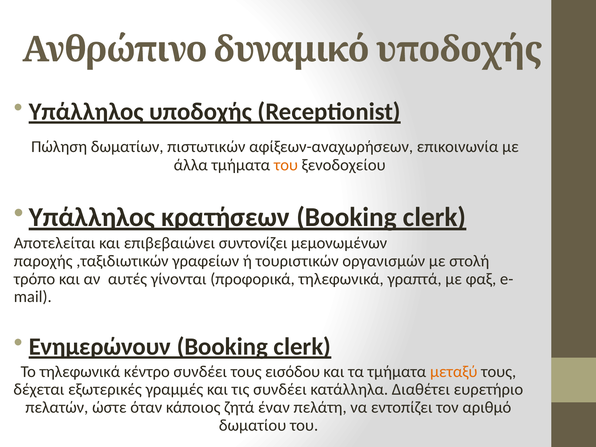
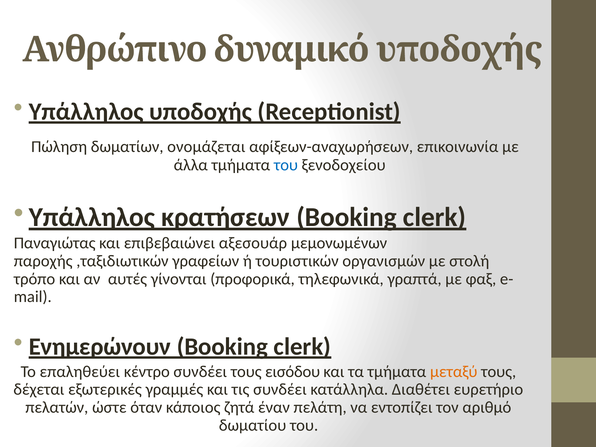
πιστωτικών: πιστωτικών -> ονομάζεται (206, 147)
του colour: orange -> blue (286, 165)
Αποτελείται: Αποτελείται -> Παναγιώτας (55, 243)
συντονίζει: συντονίζει -> αξεσουάρ (253, 243)
Το τηλεφωνικά: τηλεφωνικά -> επαληθεύει (80, 372)
